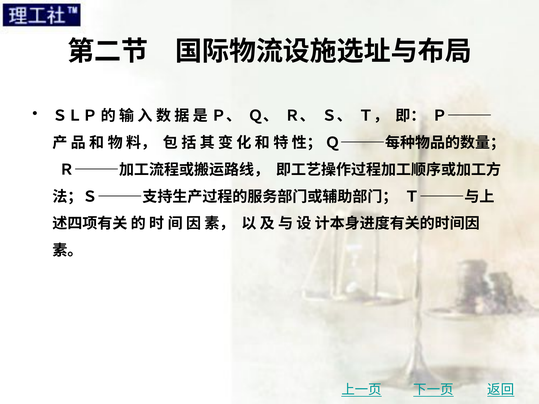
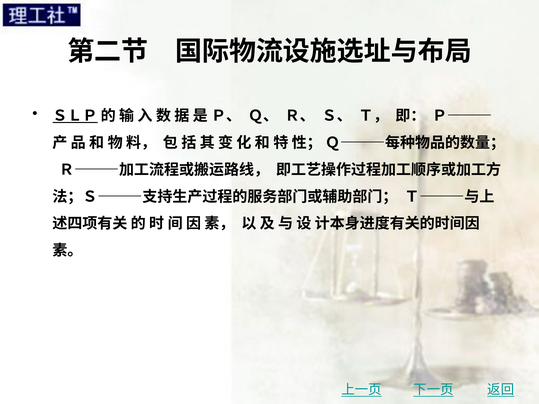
ＳＬＰ underline: none -> present (75, 116)
